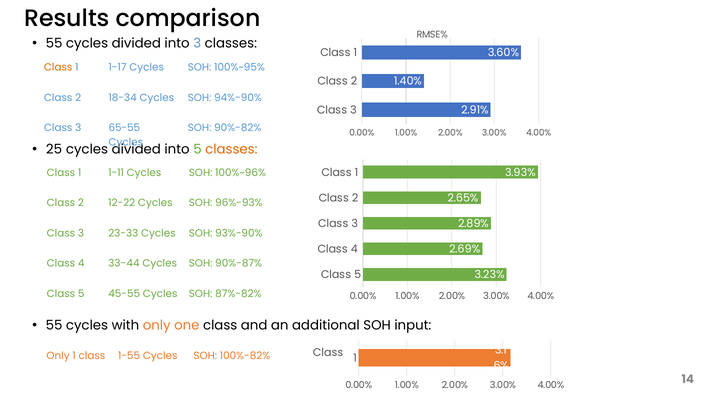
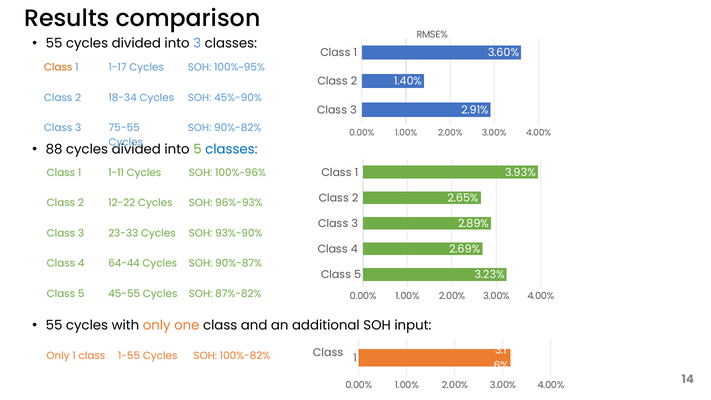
94%-90%: 94%-90% -> 45%-90% (238, 98)
65-55: 65-55 -> 75-55 (124, 128)
25: 25 -> 88 (54, 149)
classes colour: orange -> blue (231, 149)
33-44: 33-44 -> 64-44 (124, 264)
